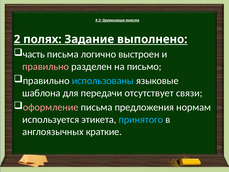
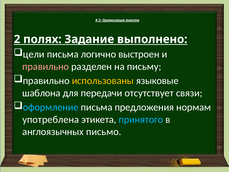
часть: часть -> цели (34, 54)
письмо: письмо -> письму (144, 66)
использованы colour: light blue -> yellow (103, 81)
оформление colour: pink -> light blue (51, 107)
используется: используется -> употреблена (51, 119)
краткие: краткие -> письмо (104, 132)
